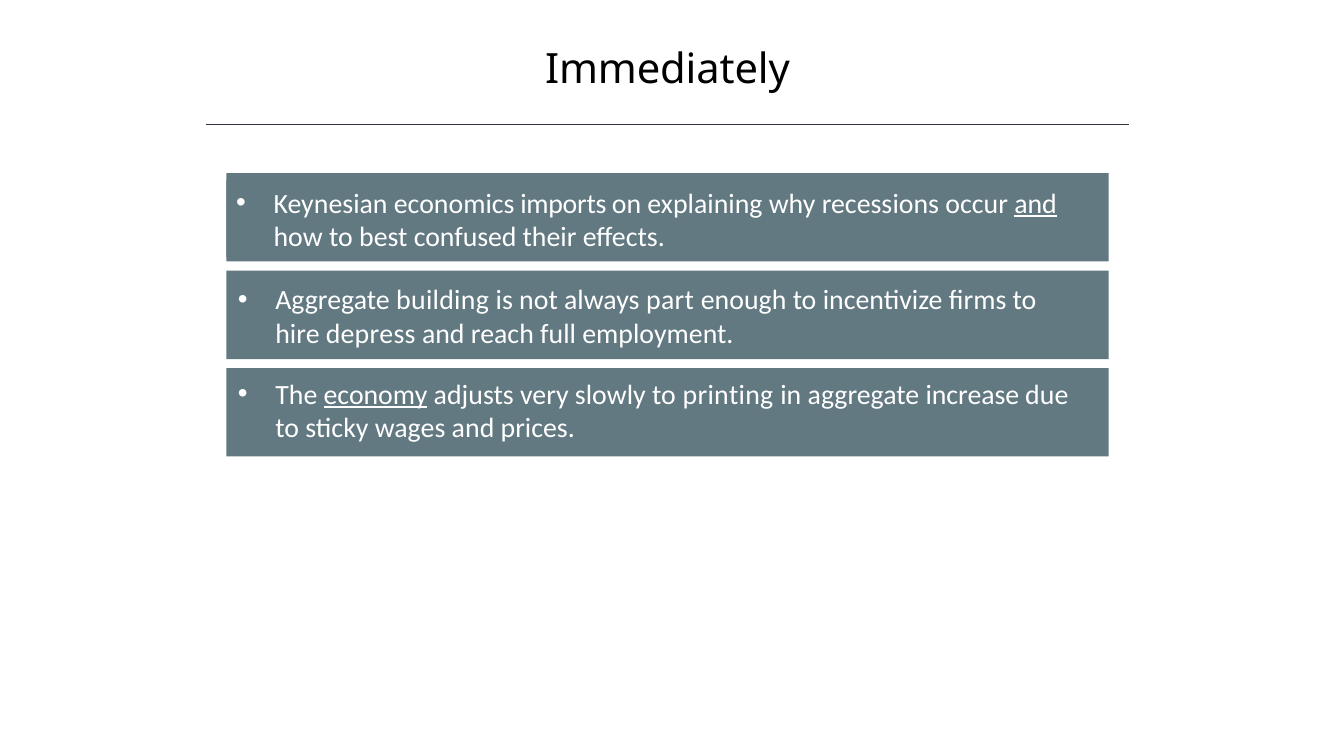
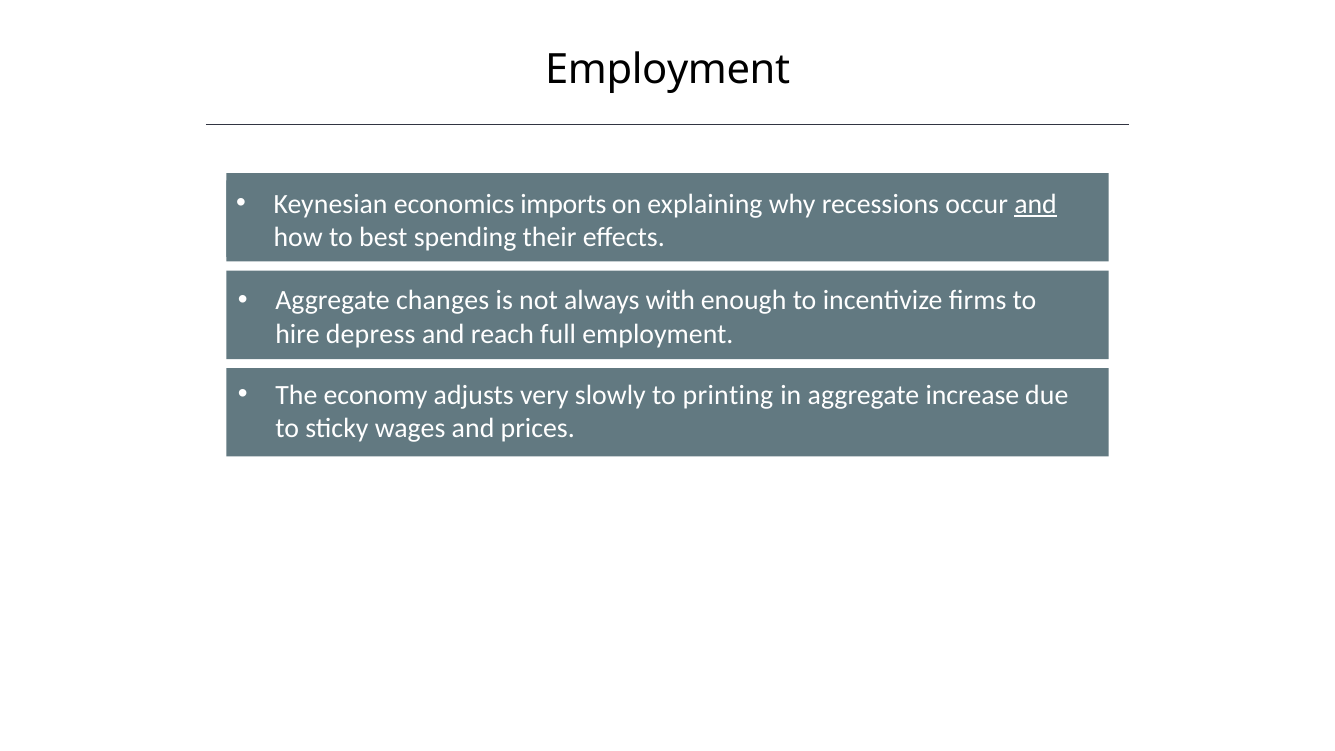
Immediately: Immediately -> Employment (668, 70)
confused: confused -> spending (465, 237)
building: building -> changes (443, 301)
part: part -> with (670, 301)
economy underline: present -> none (376, 395)
